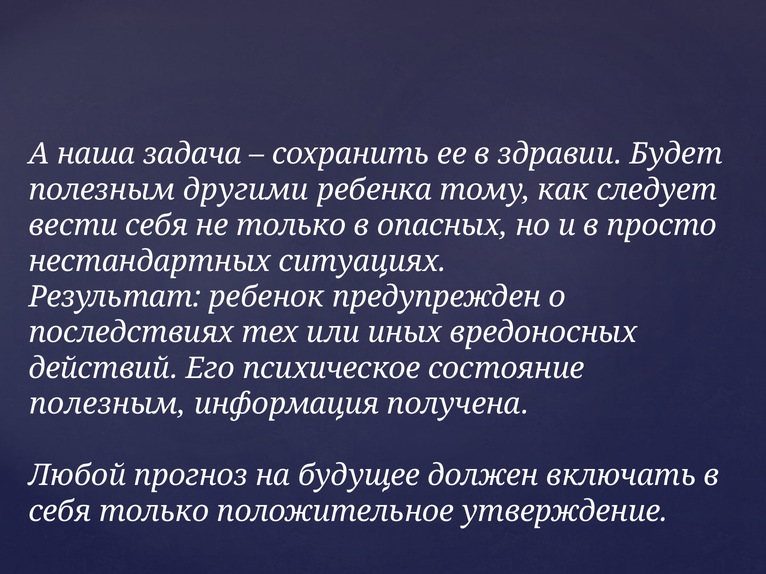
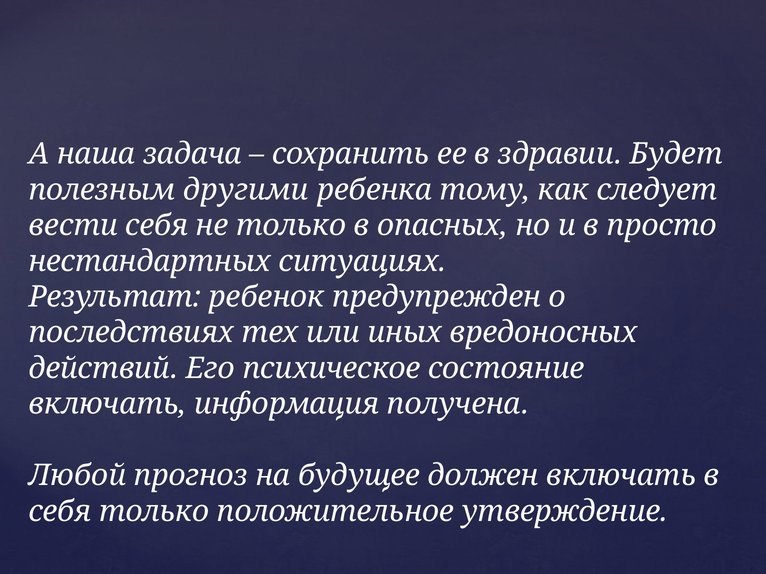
полезным: полезным -> включать (107, 404)
